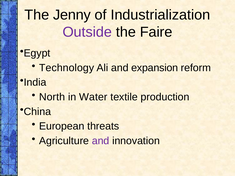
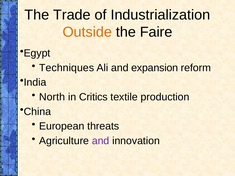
Jenny: Jenny -> Trade (72, 15)
Outside colour: purple -> orange (87, 32)
Technology: Technology -> Techniques (67, 68)
Water: Water -> Critics (93, 97)
